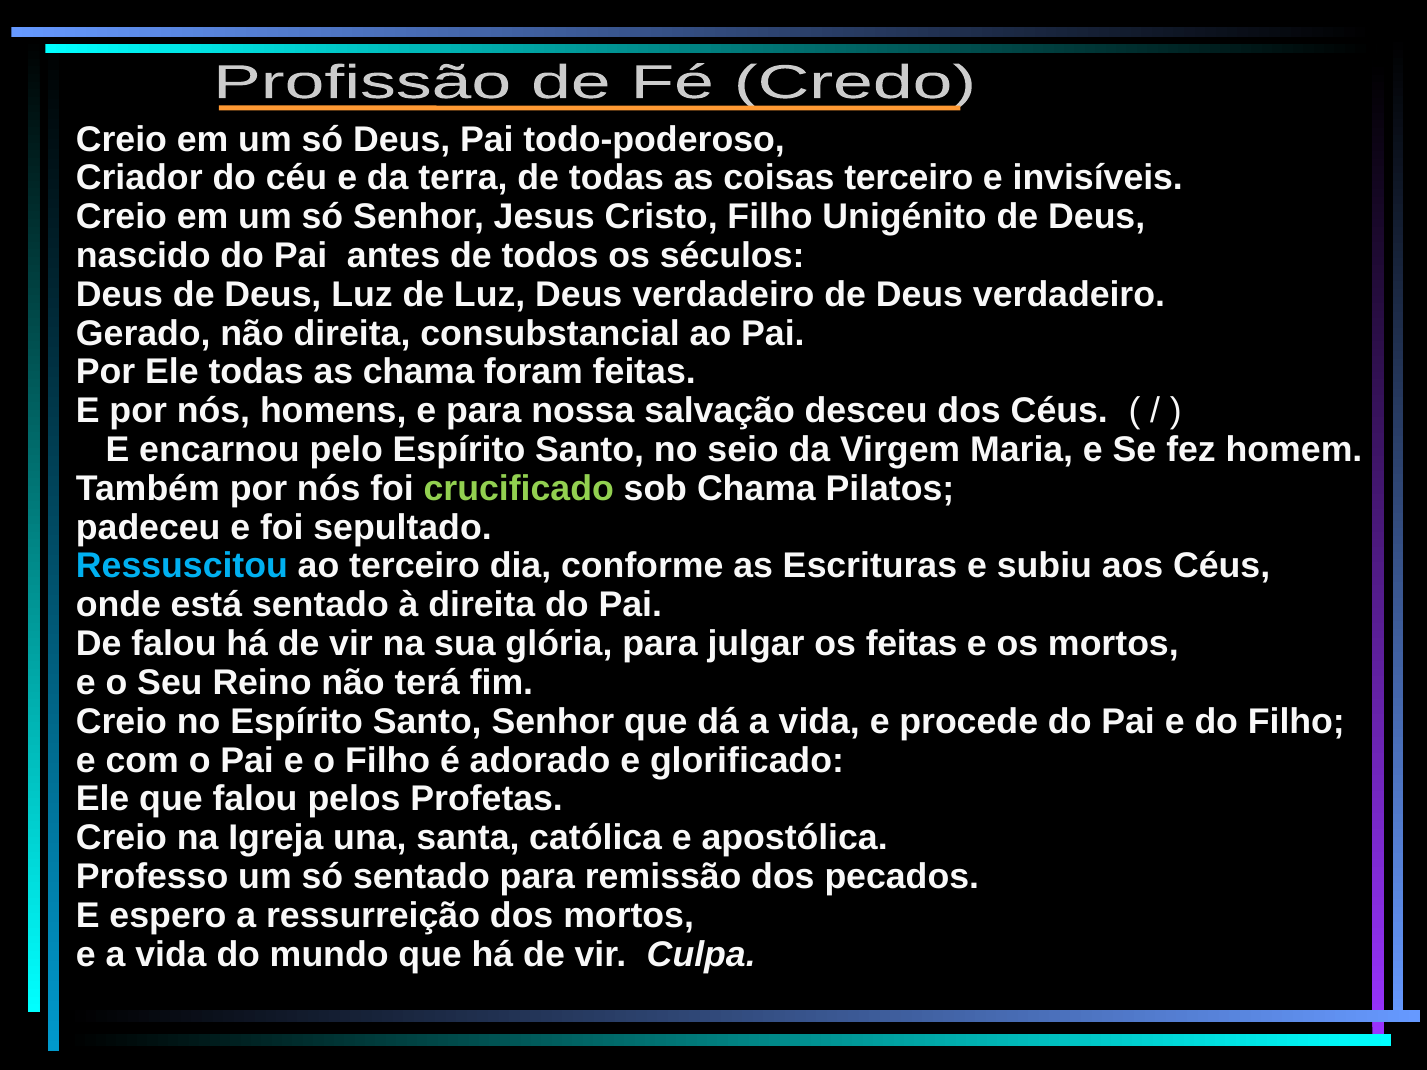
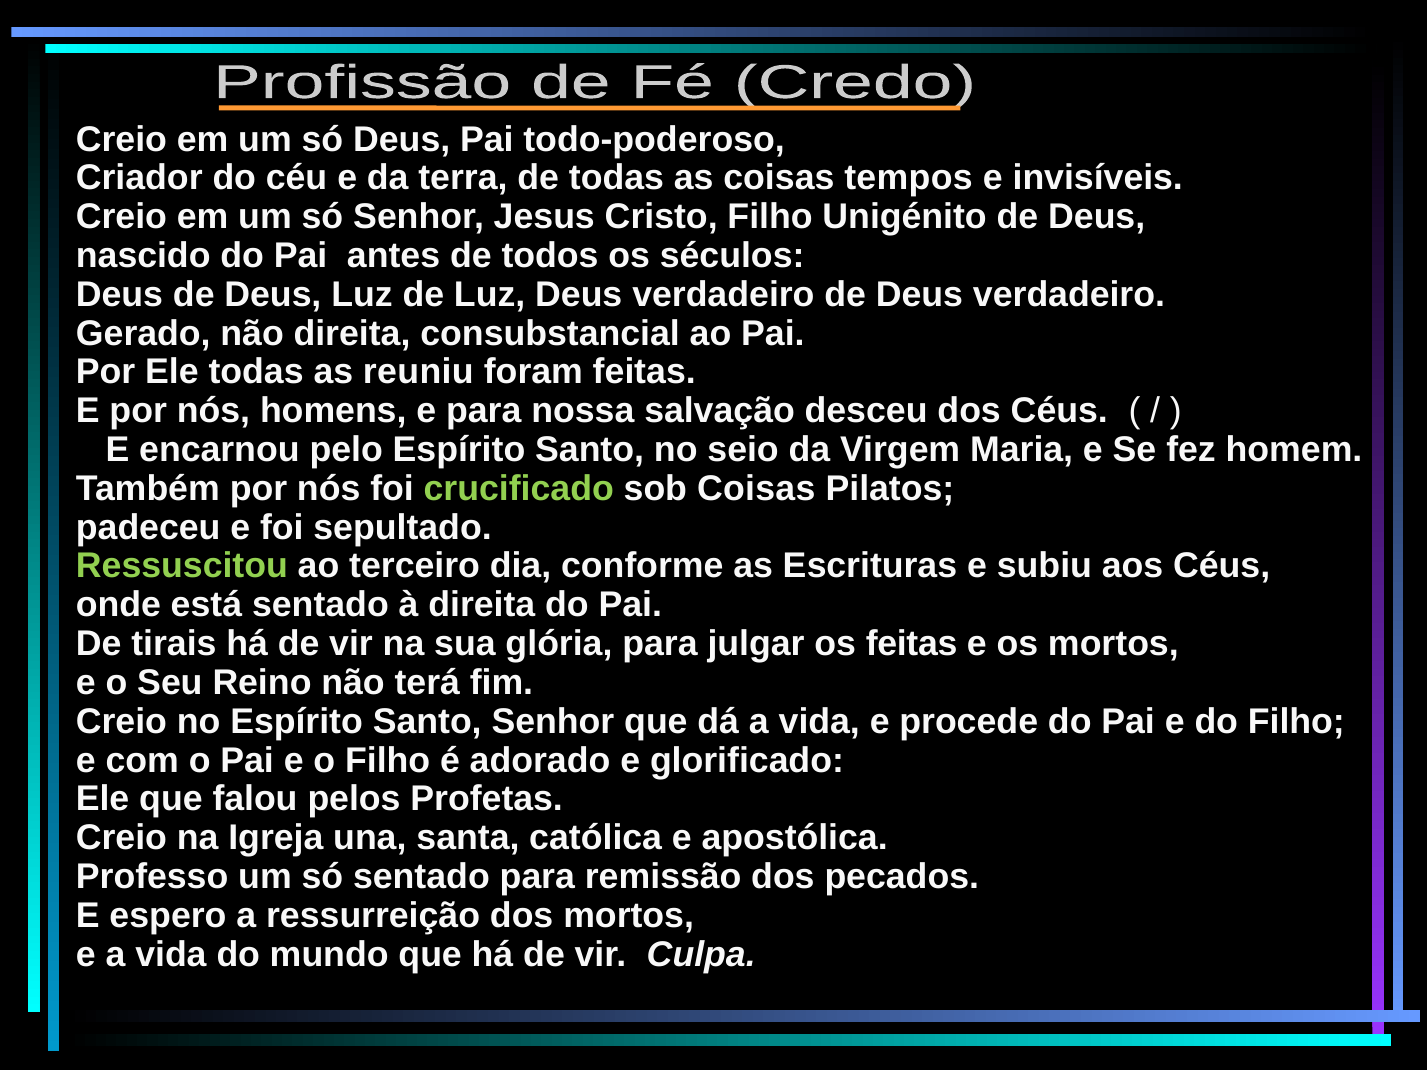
coisas terceiro: terceiro -> tempos (909, 178)
as chama: chama -> reuniu (418, 372)
sob Chama: Chama -> Coisas (756, 489)
Ressuscitou colour: light blue -> light green (182, 566)
De falou: falou -> tirais (174, 644)
